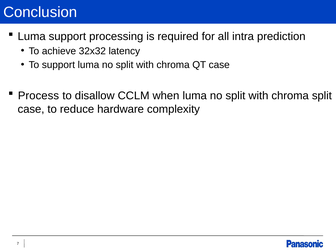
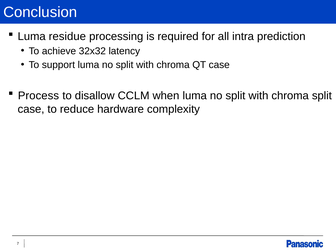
Luma support: support -> residue (67, 36)
